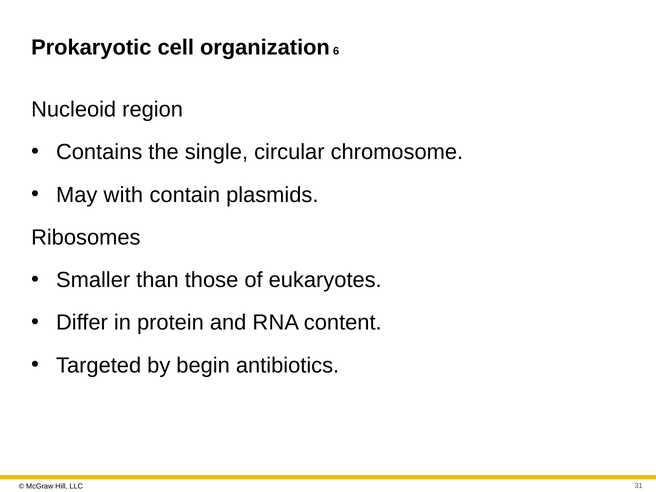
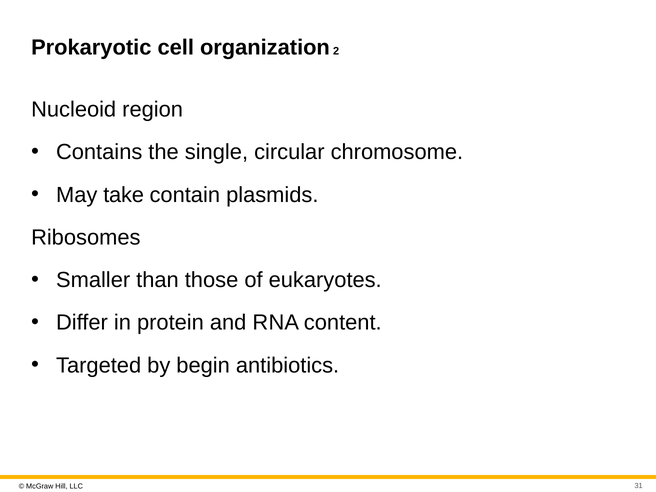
6: 6 -> 2 (336, 51)
with: with -> take (124, 195)
